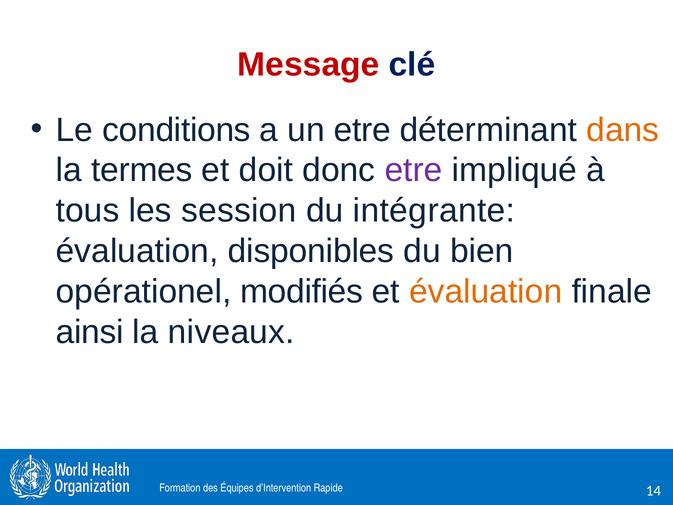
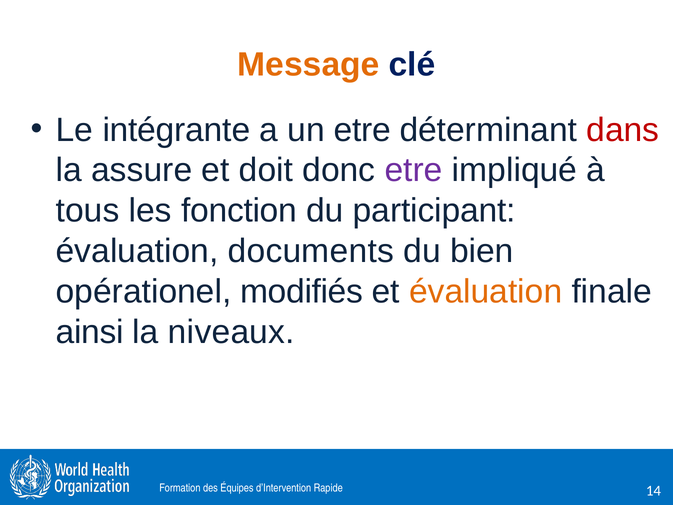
Message colour: red -> orange (308, 65)
conditions: conditions -> intégrante (176, 130)
dans colour: orange -> red (623, 130)
termes: termes -> assure (142, 170)
session: session -> fonction (239, 211)
intégrante: intégrante -> participant (434, 211)
disponibles: disponibles -> documents (311, 251)
